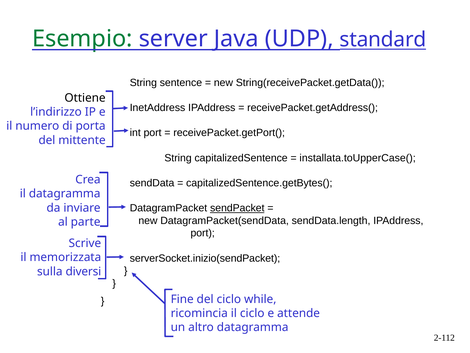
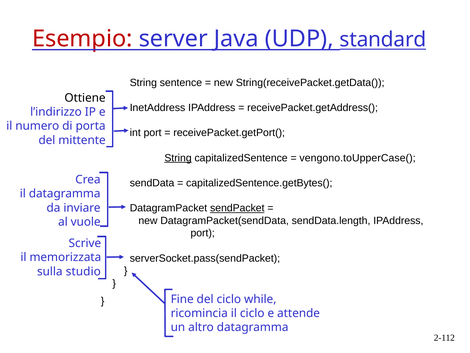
Esempio colour: green -> red (82, 39)
String underline: none -> present (178, 158)
installata.toUpperCase(: installata.toUpperCase( -> vengono.toUpperCase( (358, 158)
parte: parte -> vuole (86, 222)
serverSocket.inizio(sendPacket: serverSocket.inizio(sendPacket -> serverSocket.pass(sendPacket (205, 258)
diversi: diversi -> studio (83, 271)
